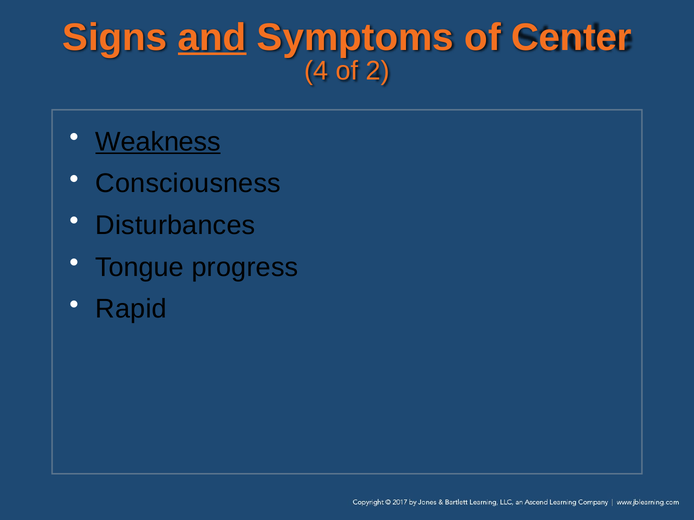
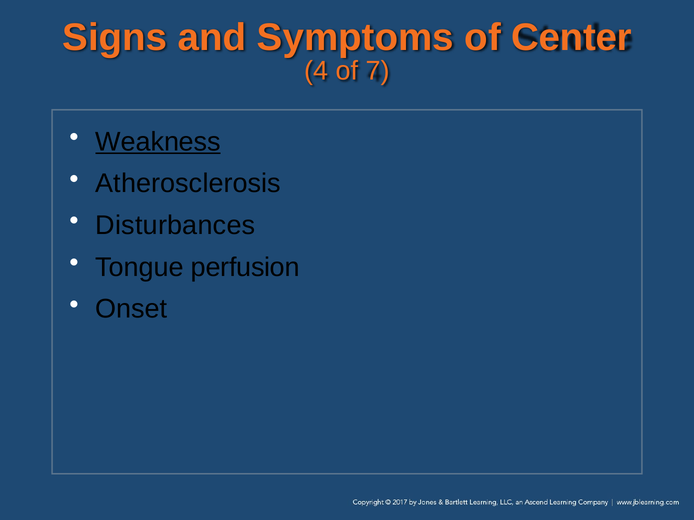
and underline: present -> none (212, 37)
2: 2 -> 7 (378, 71)
Consciousness: Consciousness -> Atherosclerosis (188, 184)
progress: progress -> perfusion (245, 267)
Rapid: Rapid -> Onset (131, 309)
